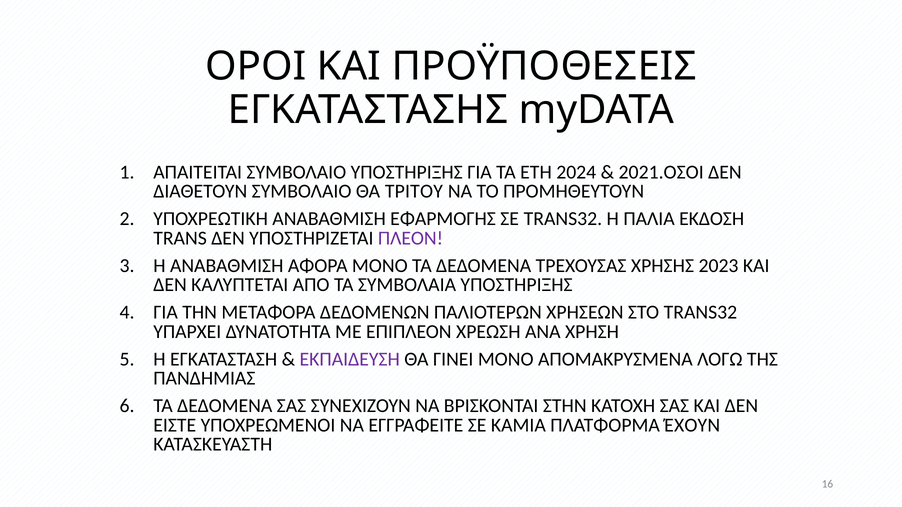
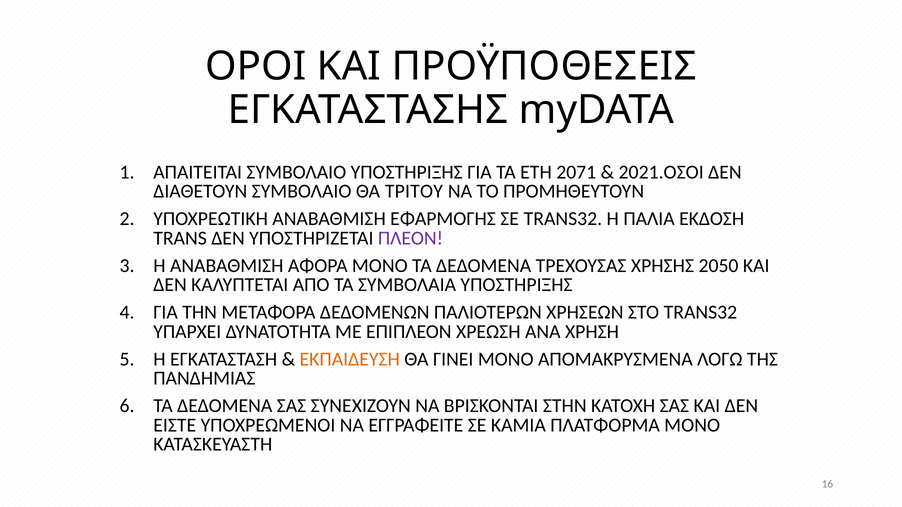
2024: 2024 -> 2071 (576, 172)
2023: 2023 -> 2050 (719, 266)
ΕΚΠΑΙΔΕΥΣΗ colour: purple -> orange (350, 359)
ΠΛΑΤΦΟΡΜΑ ΈΧΟΥΝ: ΈΧΟΥΝ -> ΜΟΝΟ (692, 425)
